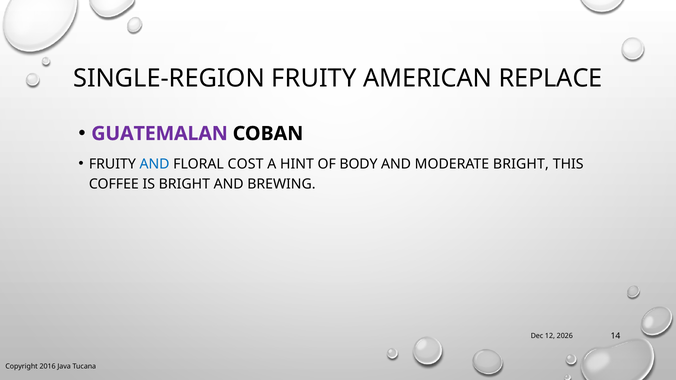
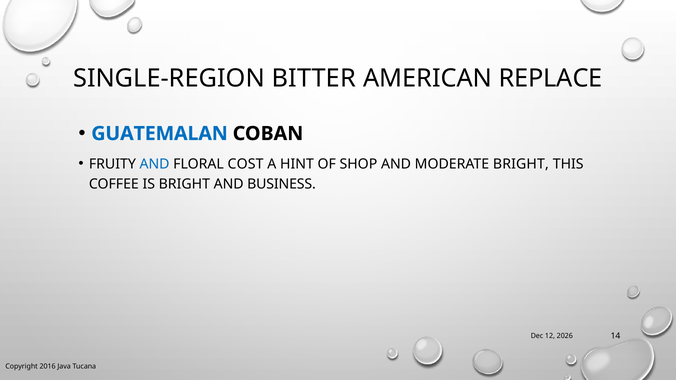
SINGLE-REGION FRUITY: FRUITY -> BITTER (314, 78)
GUATEMALAN colour: purple -> blue (160, 134)
BODY: BODY -> SHOP (358, 164)
BREWING: BREWING -> BUSINESS (282, 184)
